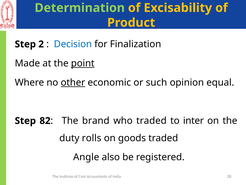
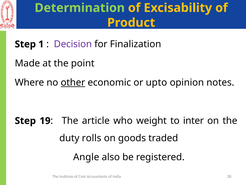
2: 2 -> 1 (41, 44)
Decision colour: blue -> purple (73, 44)
point underline: present -> none (83, 63)
such: such -> upto (156, 82)
equal: equal -> notes (220, 82)
82: 82 -> 19 (45, 120)
brand: brand -> article (96, 120)
who traded: traded -> weight (152, 120)
